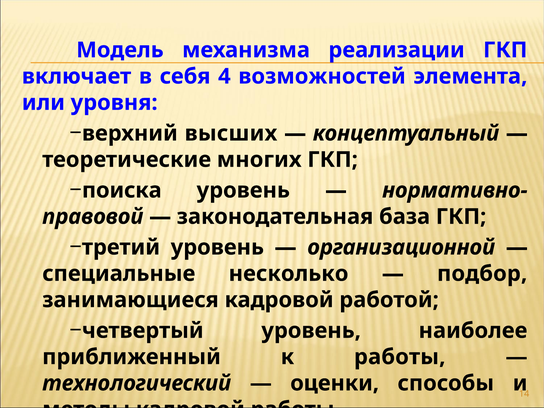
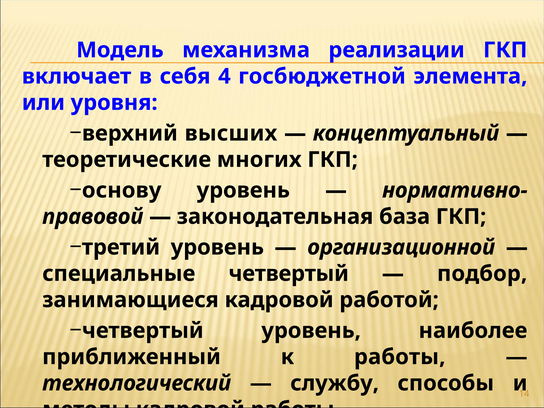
возможностей: возможностей -> госбюджетной (322, 76)
поиска: поиска -> основу (122, 190)
специальные несколько: несколько -> четвертый (289, 274)
оценки: оценки -> службу (335, 383)
